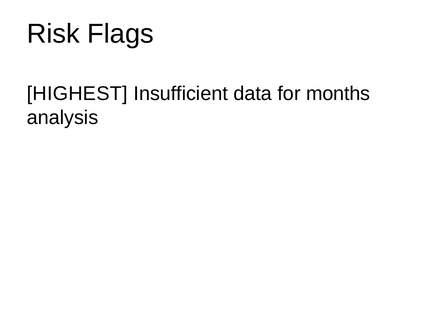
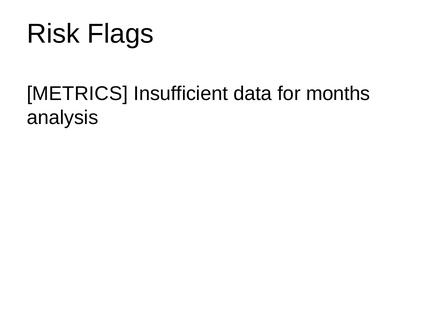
HIGHEST: HIGHEST -> METRICS (77, 94)
